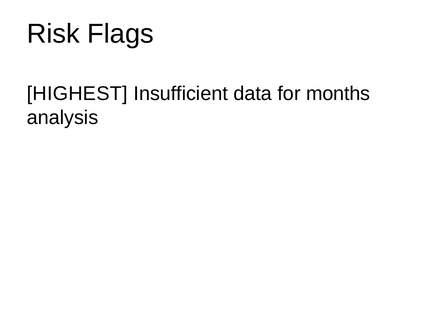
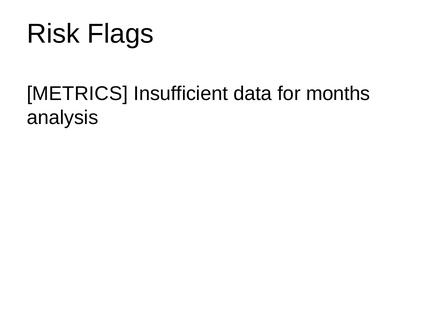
HIGHEST: HIGHEST -> METRICS (77, 94)
